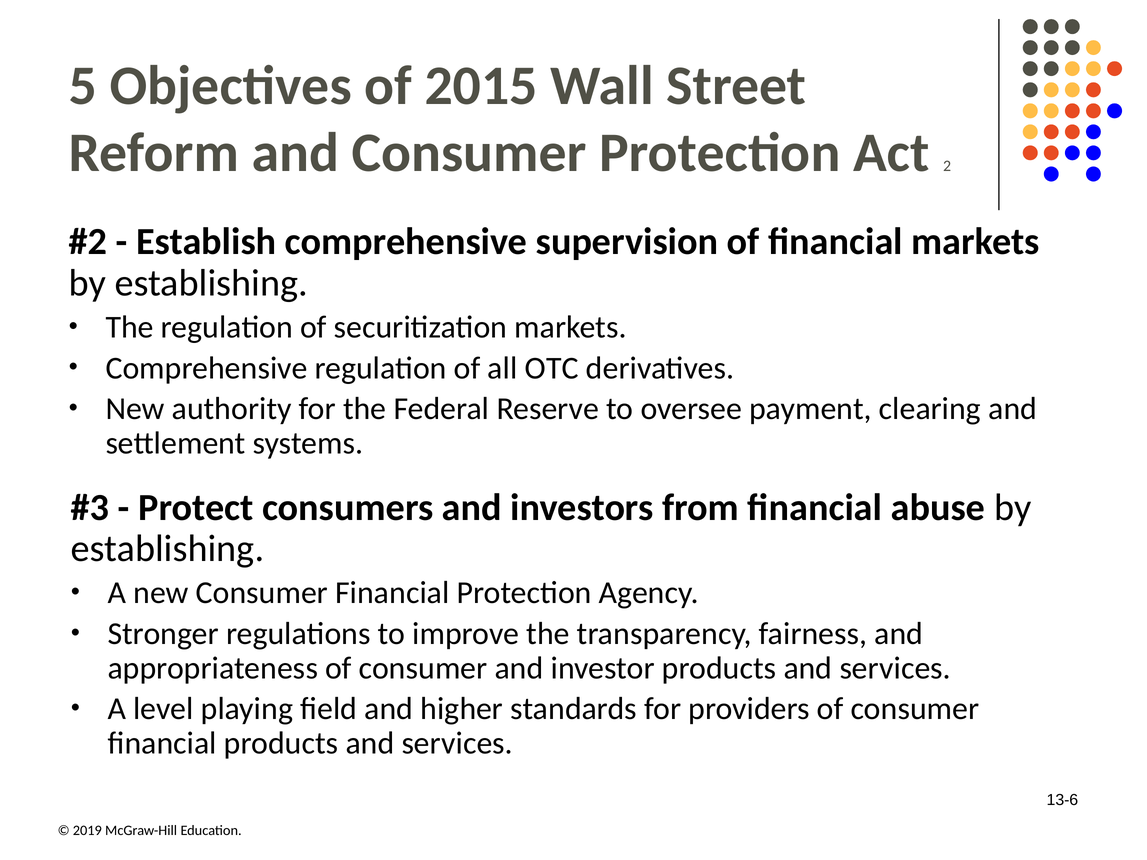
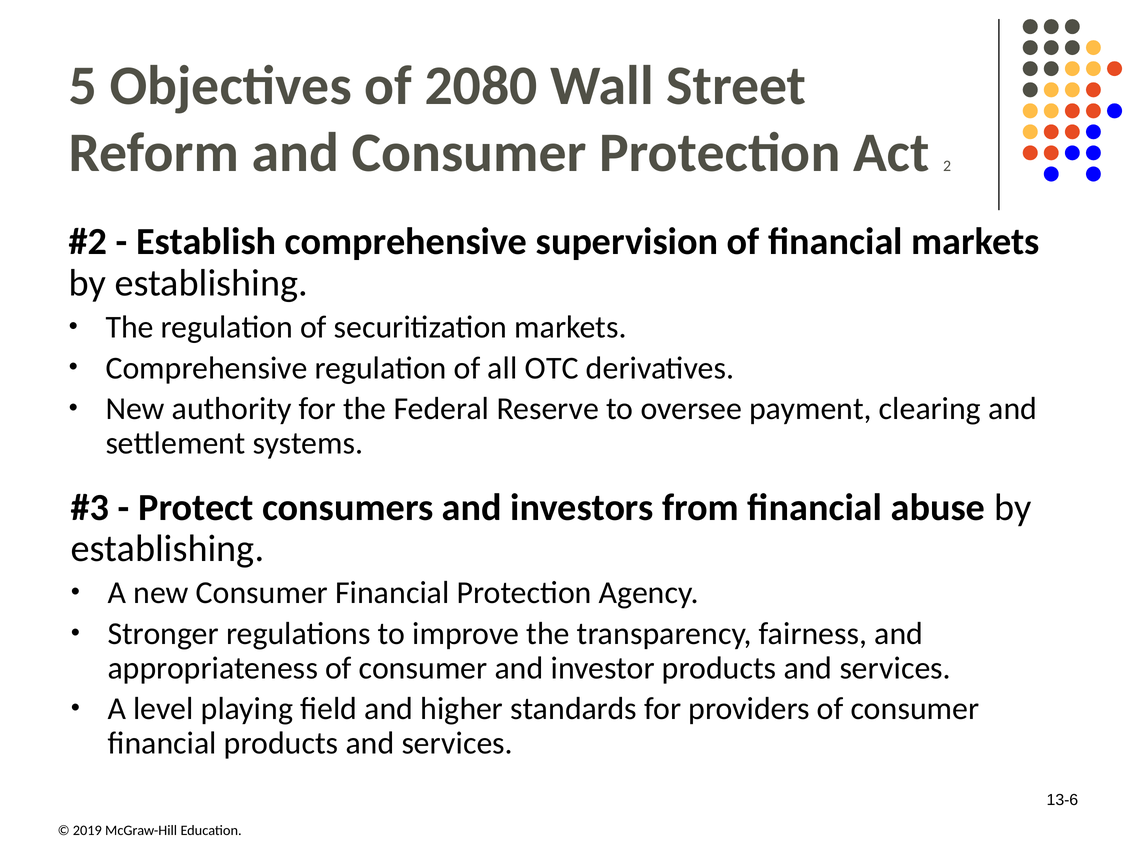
2015: 2015 -> 2080 (481, 86)
